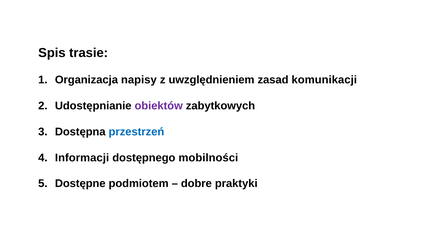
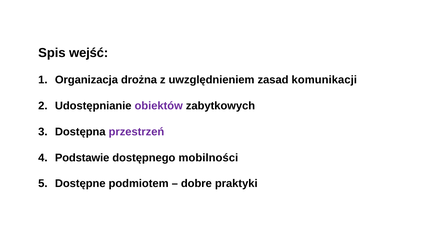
trasie: trasie -> wejść (89, 53)
napisy: napisy -> drożna (139, 80)
przestrzeń colour: blue -> purple (136, 132)
Informacji: Informacji -> Podstawie (82, 158)
